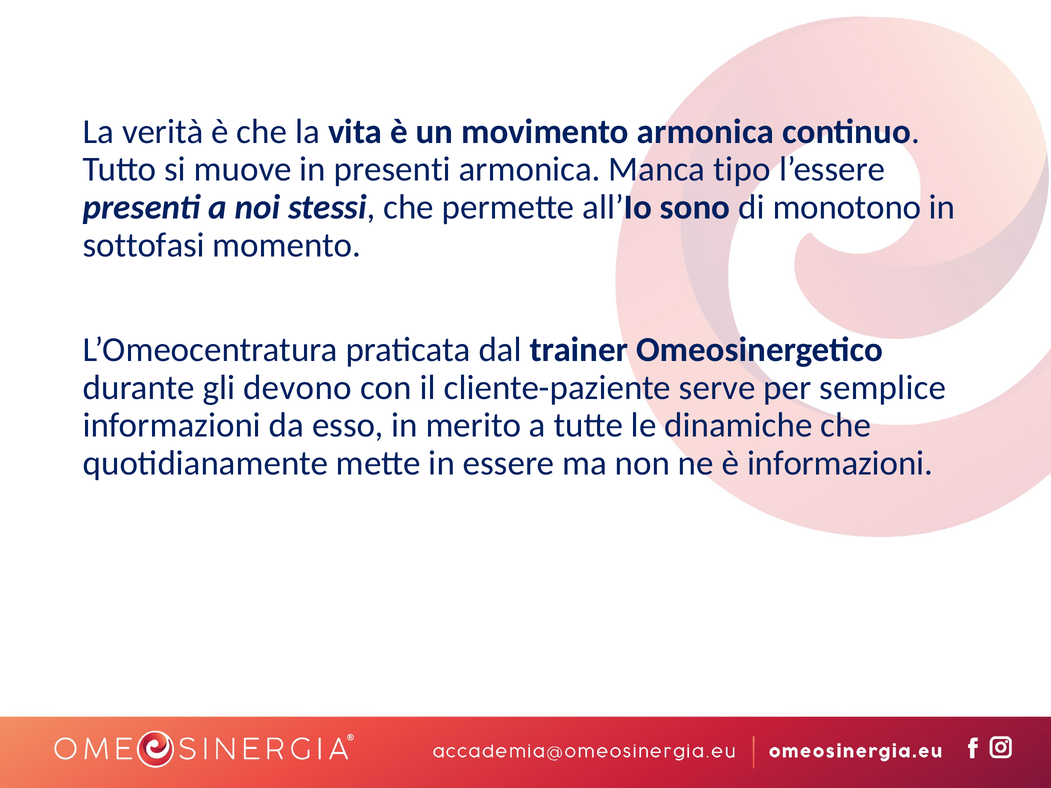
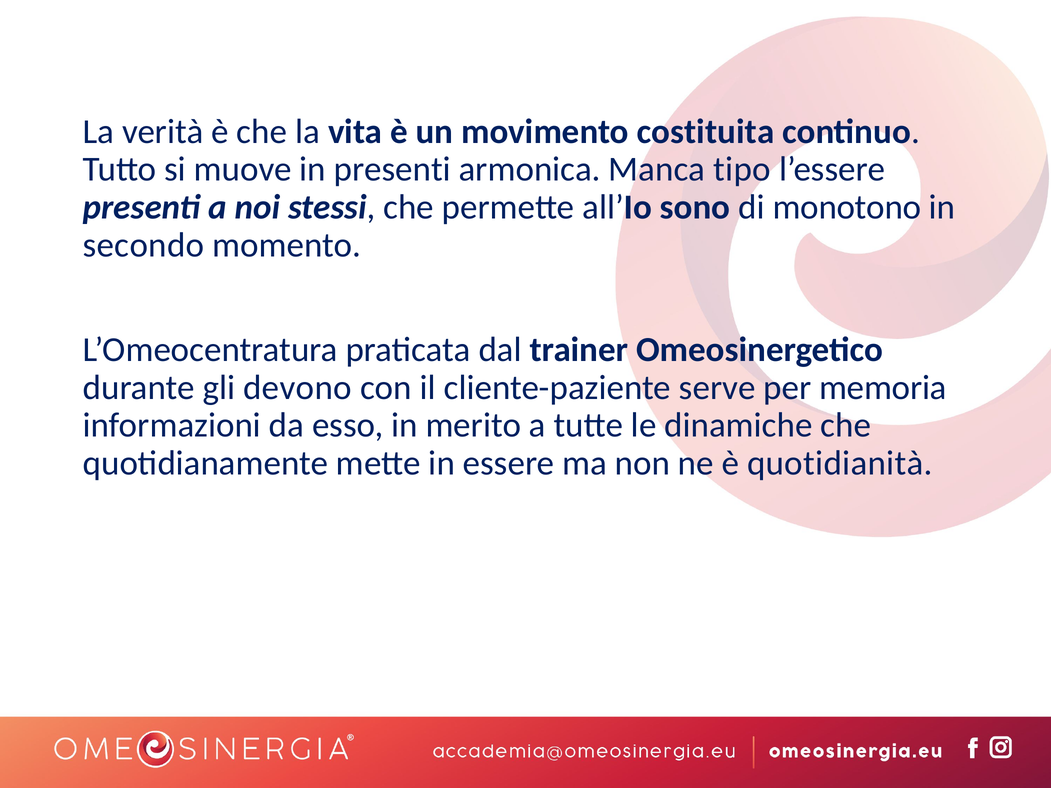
movimento armonica: armonica -> costituita (705, 132)
sottofasi: sottofasi -> secondo (143, 245)
semplice: semplice -> memoria (883, 388)
è informazioni: informazioni -> quotidianità (840, 463)
